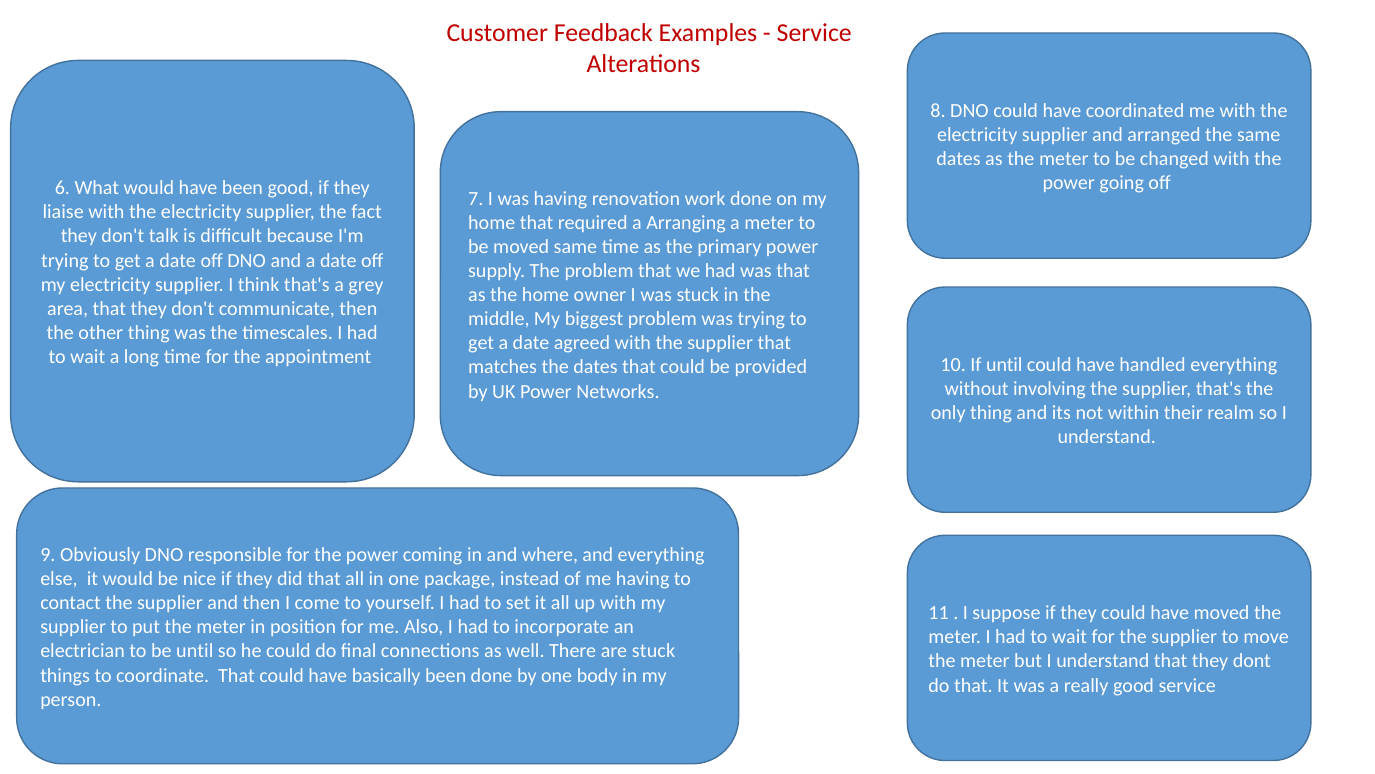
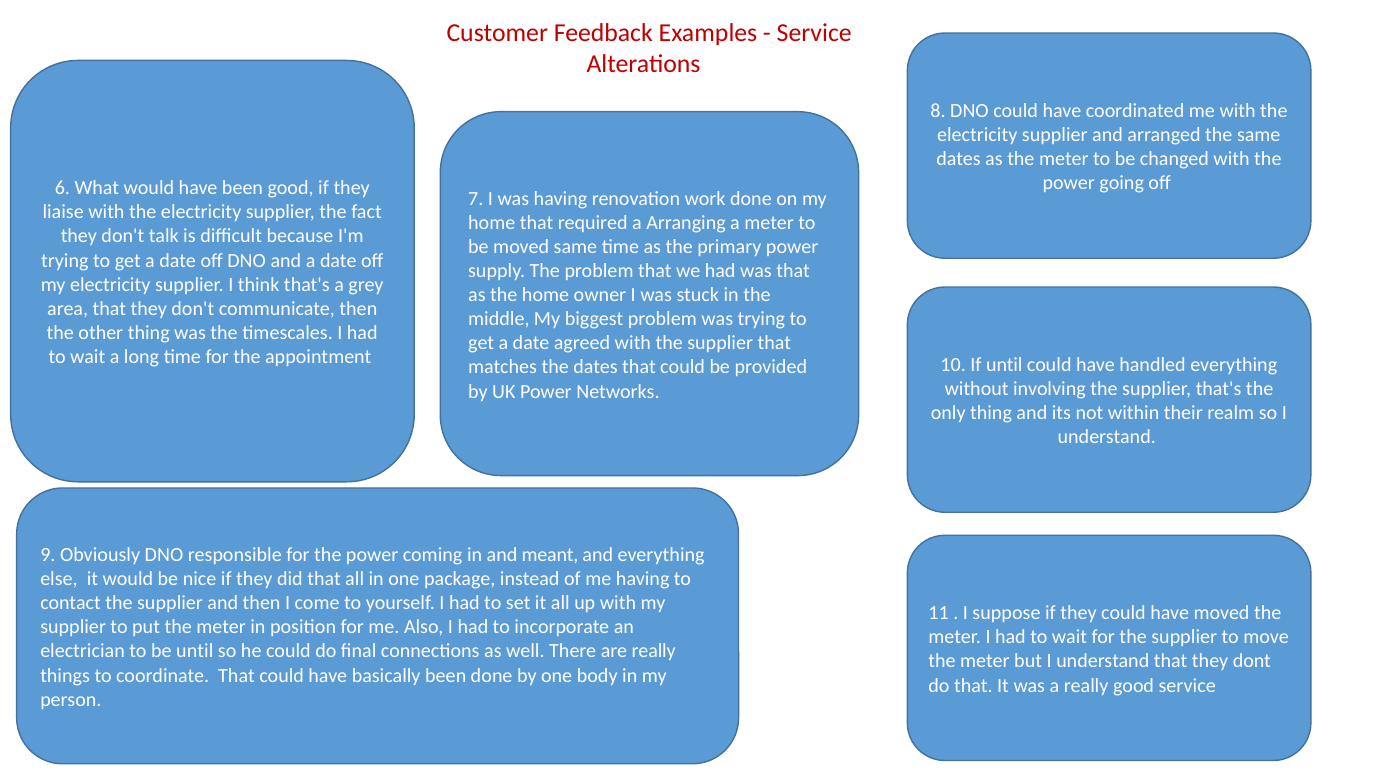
where: where -> meant (550, 555)
are stuck: stuck -> really (654, 651)
